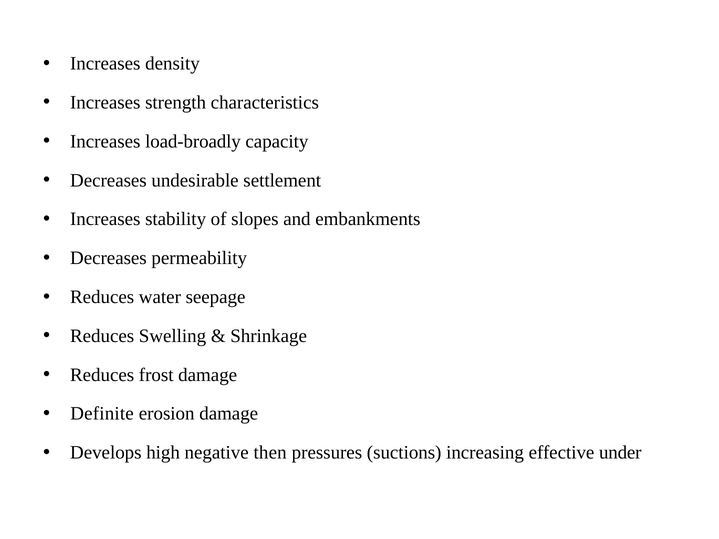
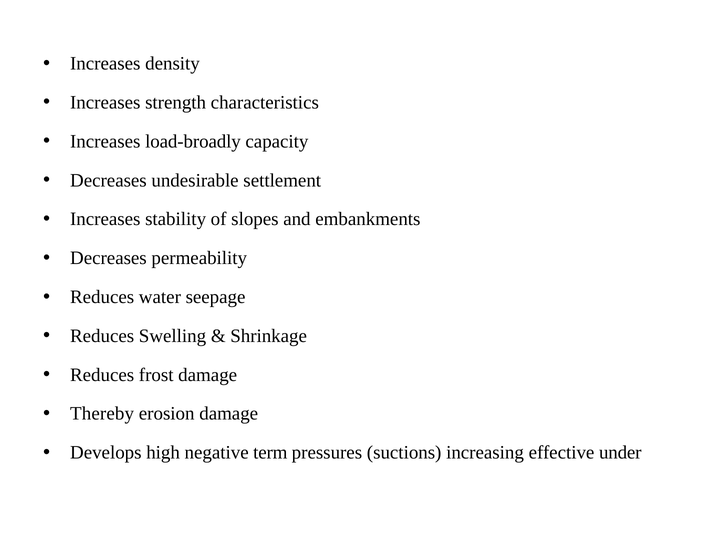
Definite: Definite -> Thereby (102, 414)
then: then -> term (270, 453)
